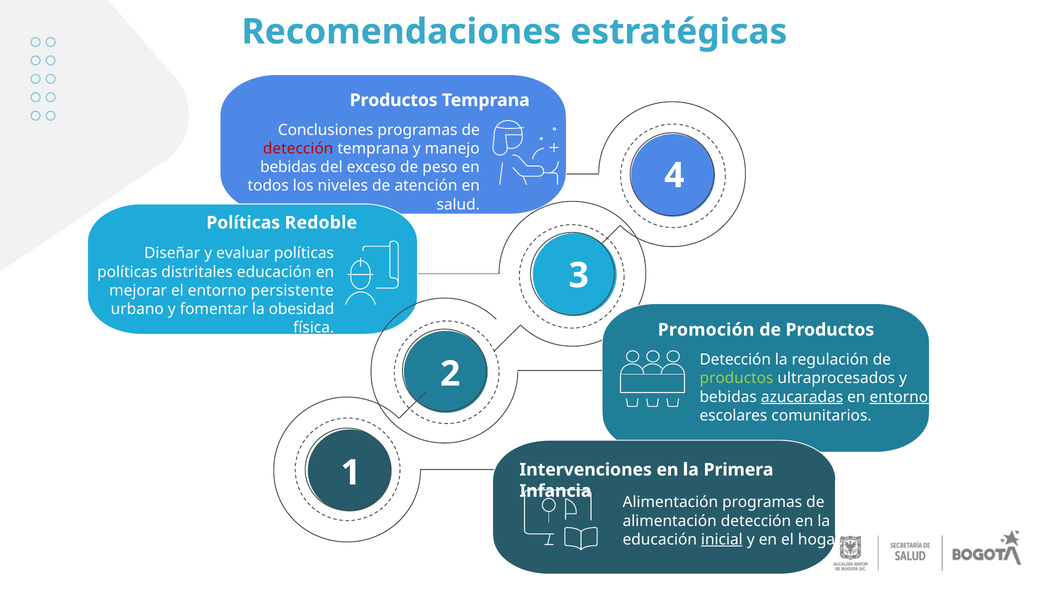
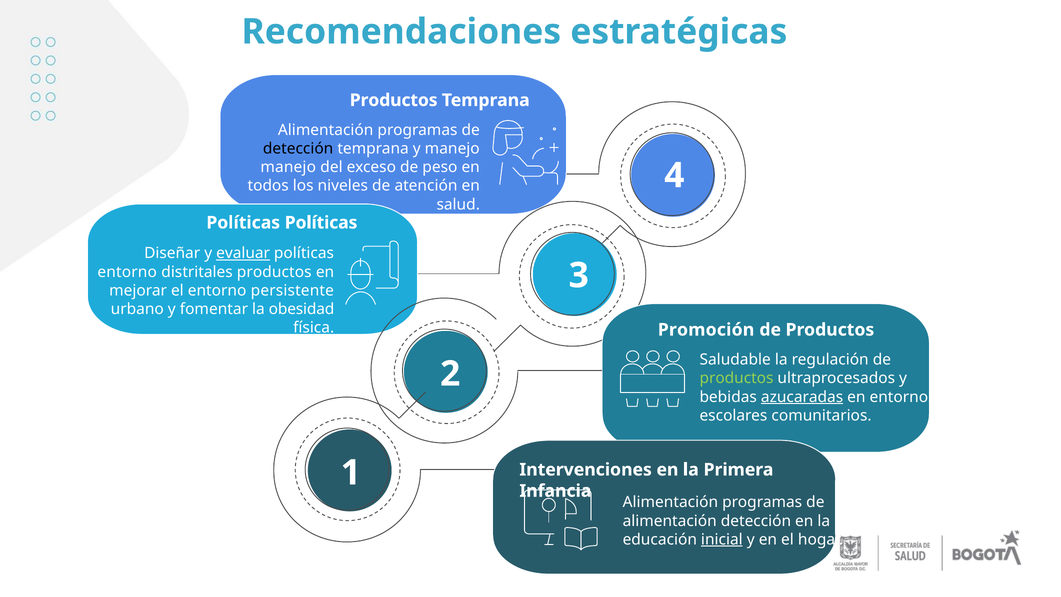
Conclusiones: Conclusiones -> Alimentación (326, 130)
detección colour: red -> black (298, 149)
bebidas: bebidas -> manejo (288, 167)
Políticas Redoble: Redoble -> Políticas (321, 223)
evaluar underline: none -> present (243, 253)
políticas: políticas -> entorno (127, 272)
distritales educación: educación -> productos (274, 272)
Detección: Detección -> Saludable (735, 360)
entornos underline: present -> none (903, 397)
